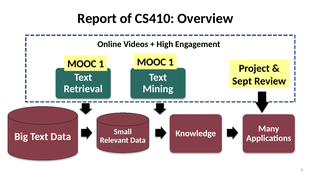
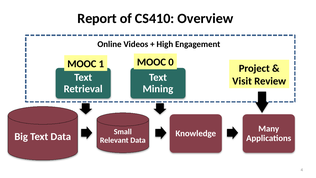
1 MOOC 1: 1 -> 0 (171, 62)
Sept: Sept -> Visit (242, 81)
